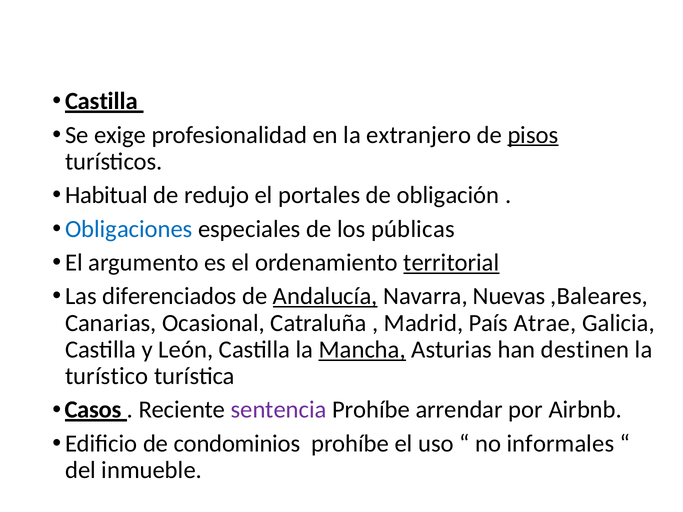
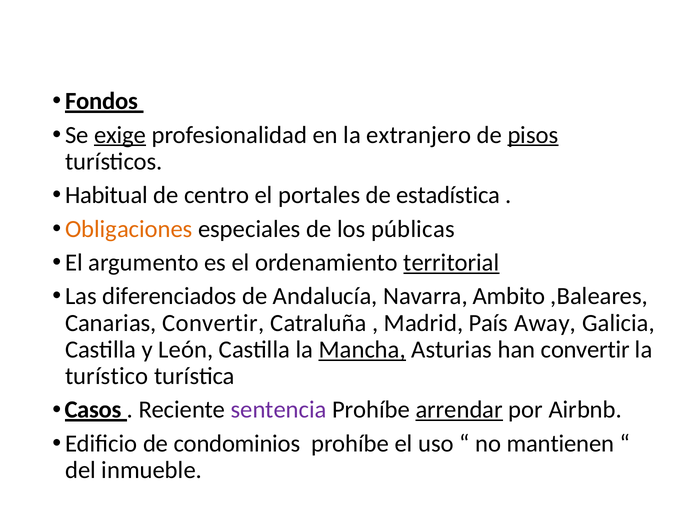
Castilla: Castilla -> Fondos (101, 101)
exige underline: none -> present (120, 135)
redujo: redujo -> centro (217, 195)
obligación: obligación -> estadística (448, 195)
Obligaciones colour: blue -> orange (129, 229)
Andalucía underline: present -> none (325, 296)
Nuevas: Nuevas -> Ambito (509, 296)
Canarias Ocasional: Ocasional -> Convertir (213, 323)
Atrae: Atrae -> Away (545, 323)
han destinen: destinen -> convertir (585, 350)
arrendar underline: none -> present (459, 410)
informales: informales -> mantienen (561, 444)
